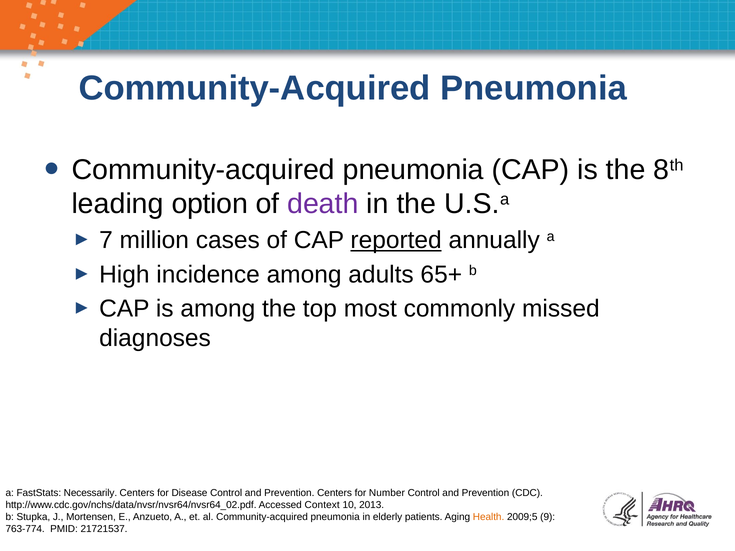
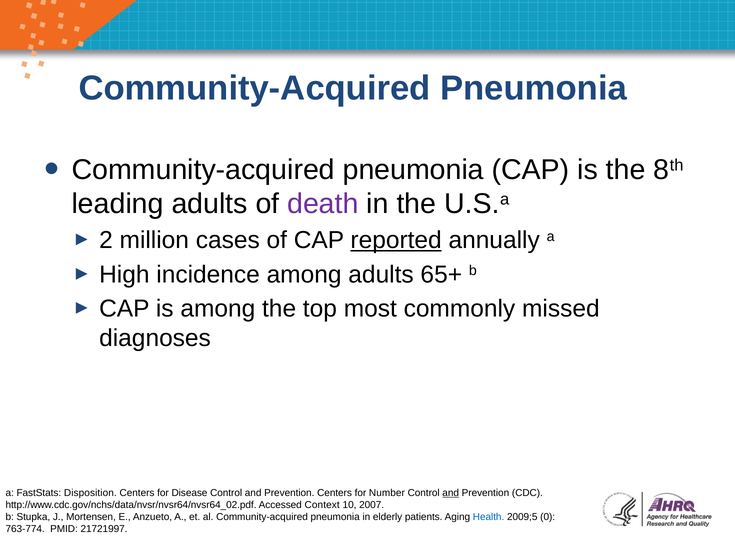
leading option: option -> adults (210, 204)
7: 7 -> 2 (106, 240)
Necessarily: Necessarily -> Disposition (90, 493)
and underline: none -> present (451, 493)
2013: 2013 -> 2007 (372, 505)
Health colour: orange -> blue (489, 517)
9: 9 -> 0 (548, 517)
21721537: 21721537 -> 21721997 (104, 529)
